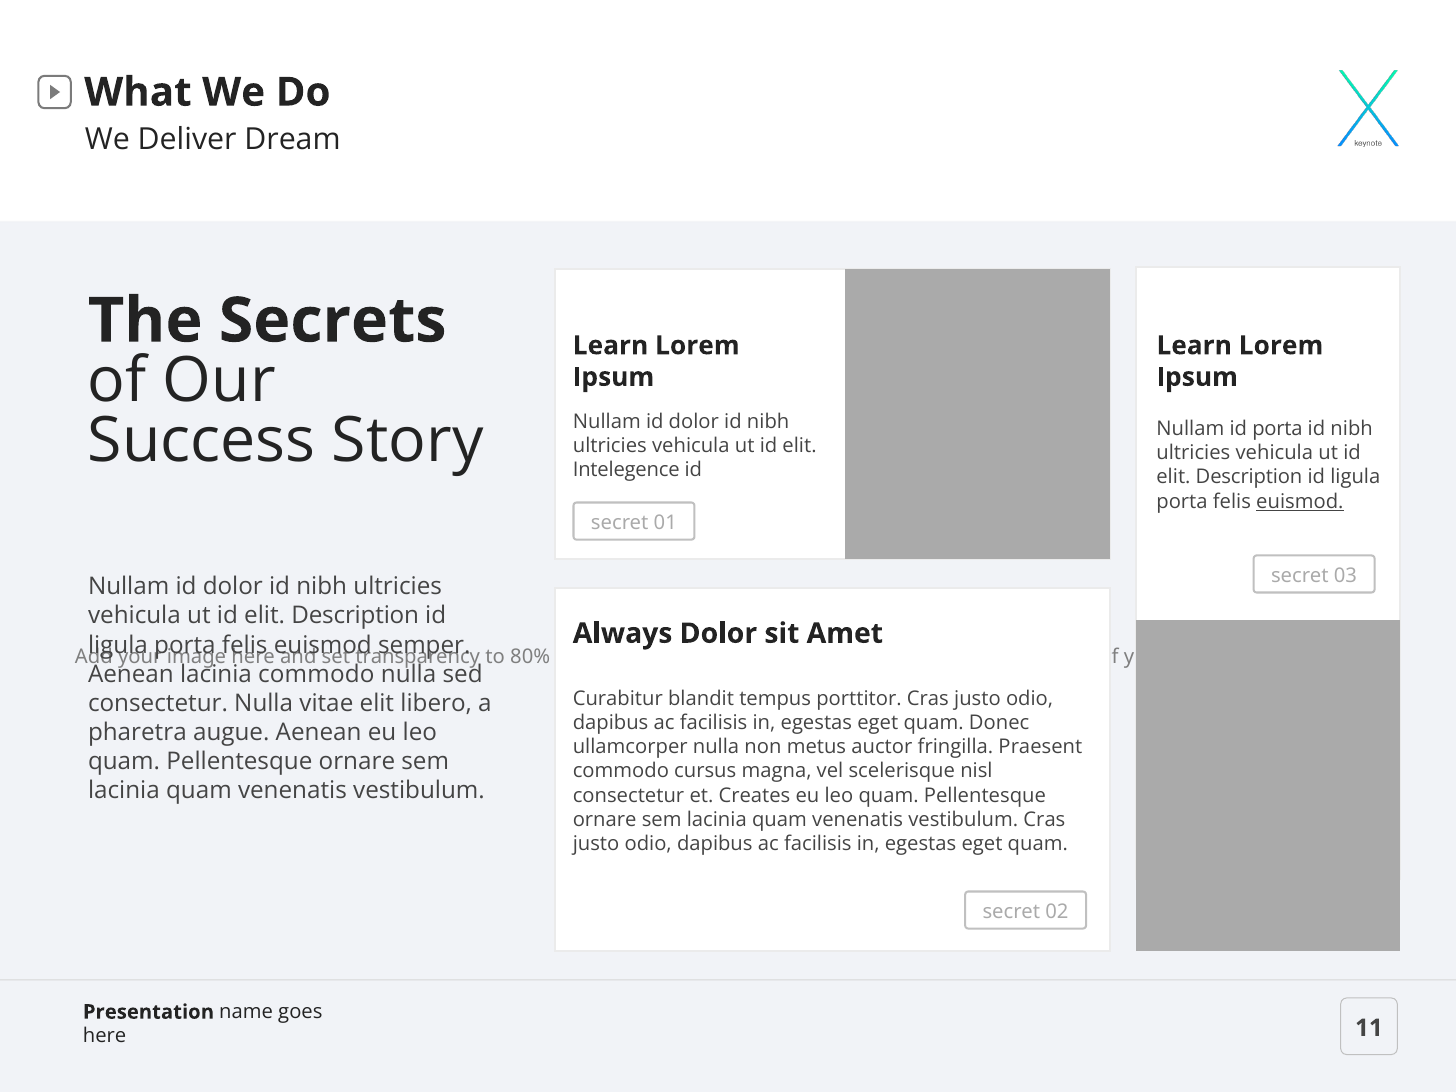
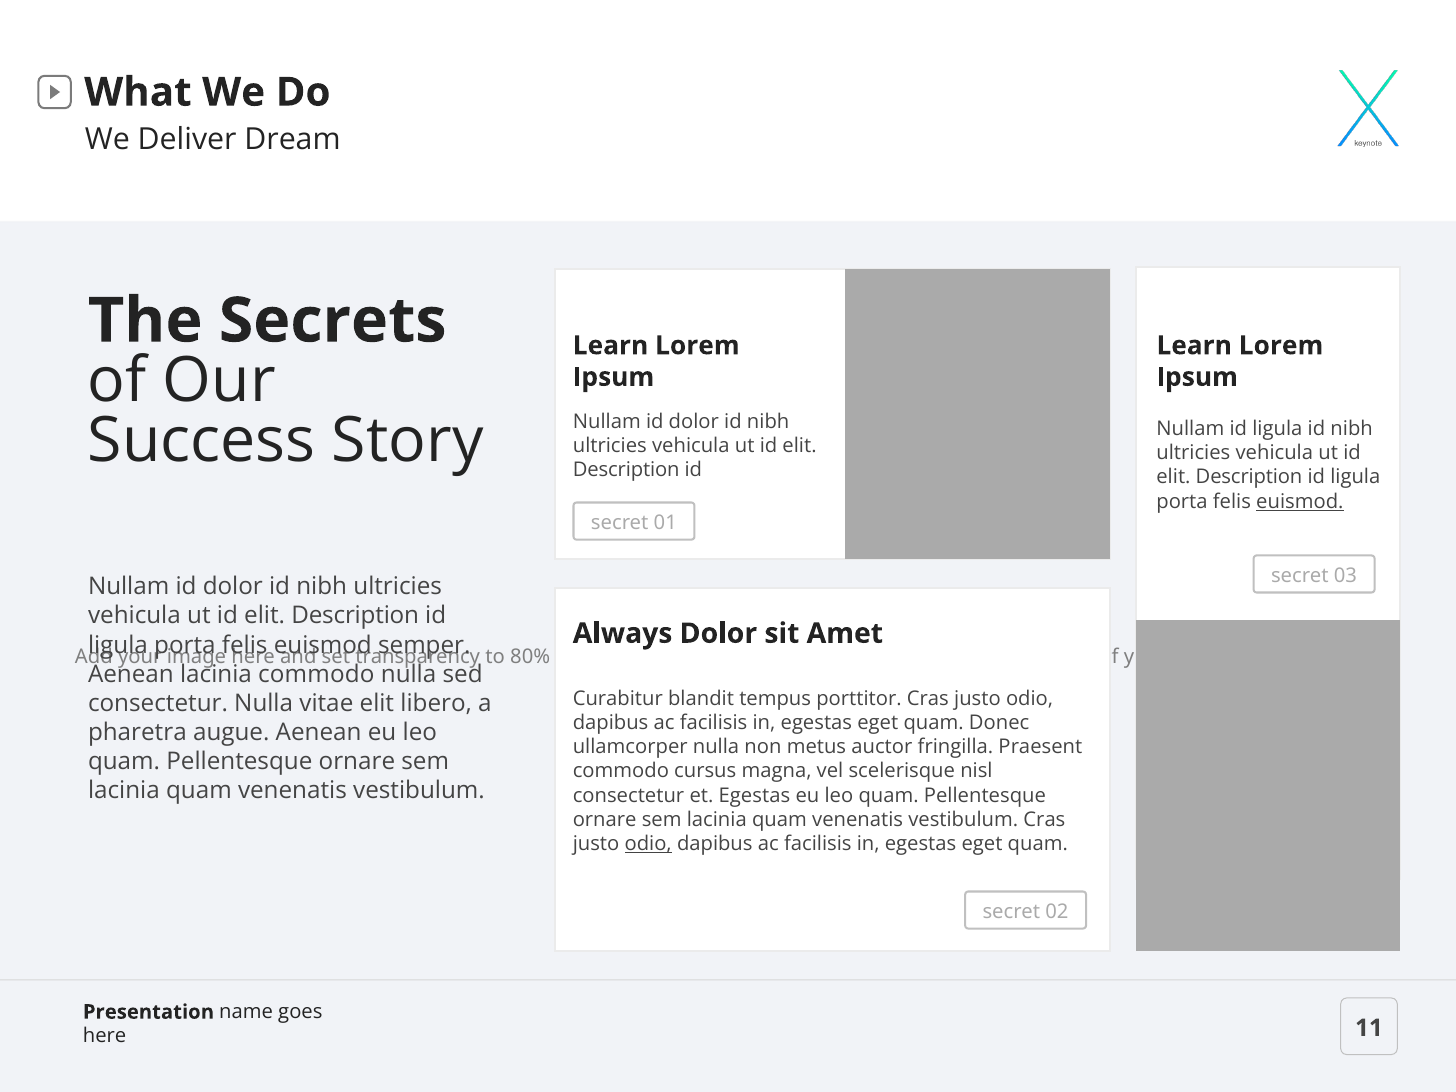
Nullam id porta: porta -> ligula (1277, 429)
Intelegence: Intelegence -> Description (626, 470)
et Creates: Creates -> Egestas (754, 795)
odio underline: none -> present (648, 844)
